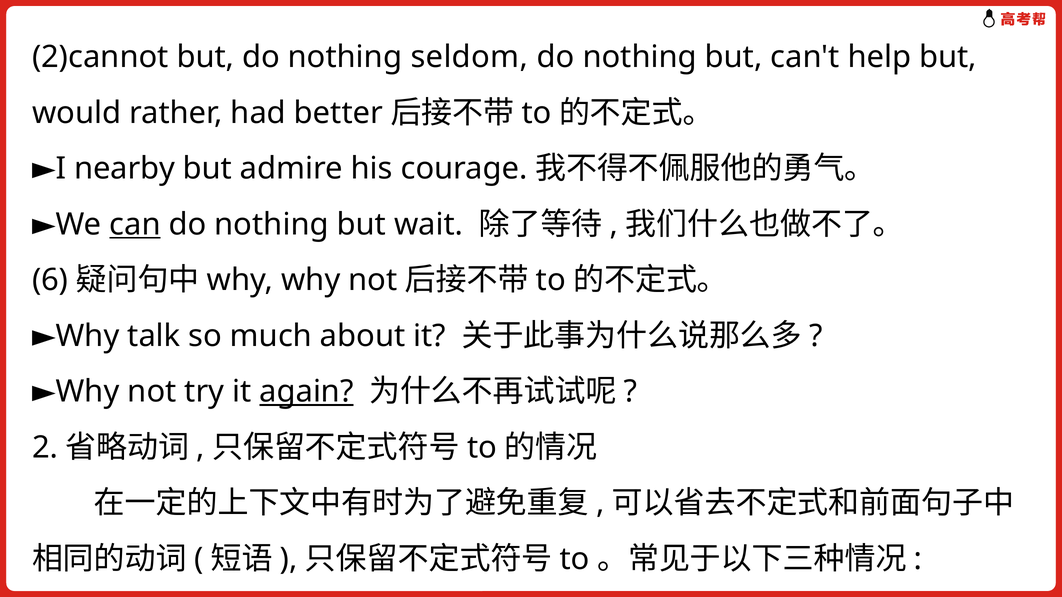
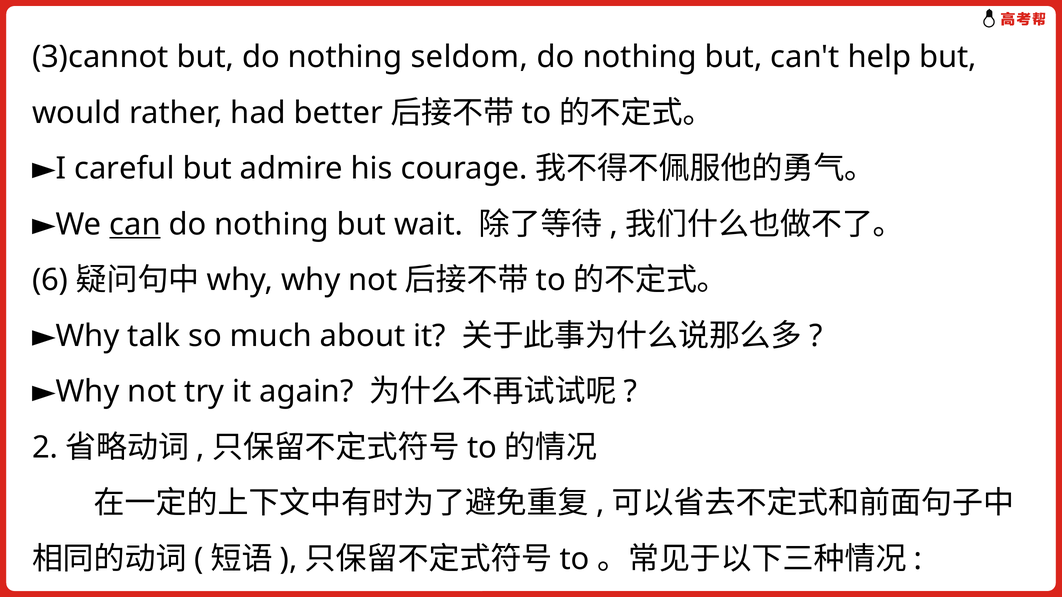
2)cannot: 2)cannot -> 3)cannot (100, 57)
nearby: nearby -> careful (124, 169)
again underline: present -> none (306, 392)
